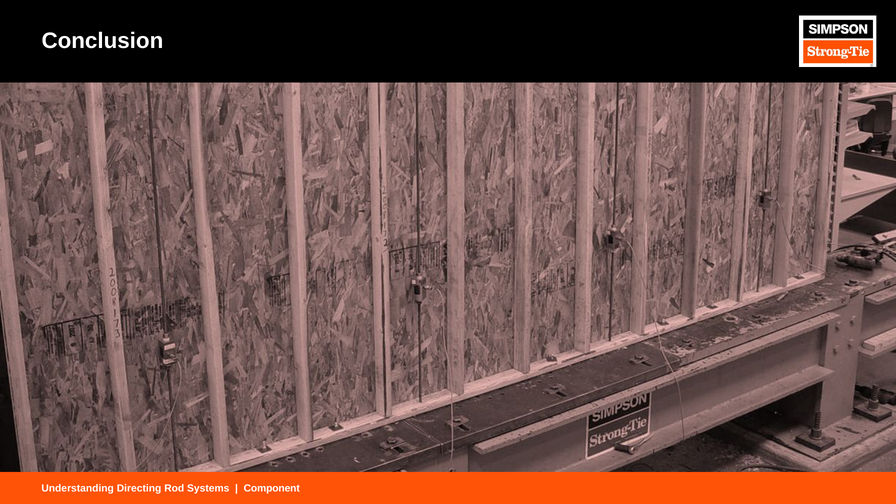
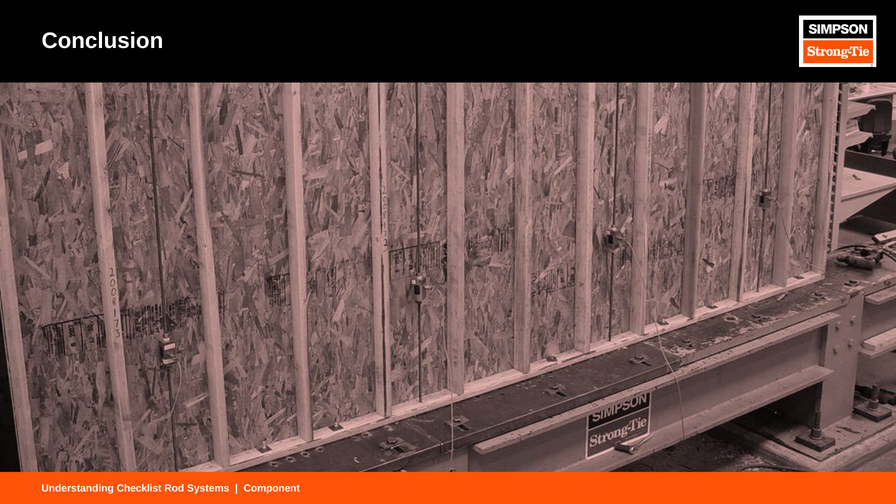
Directing: Directing -> Checklist (139, 488)
